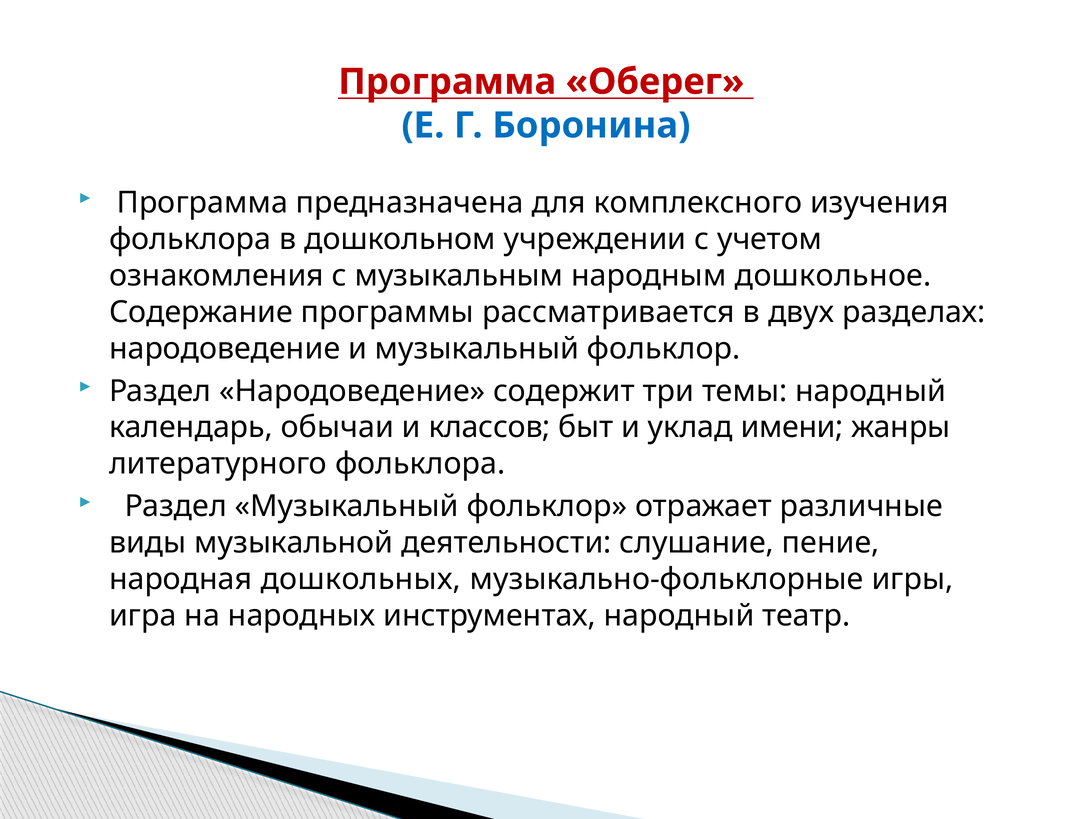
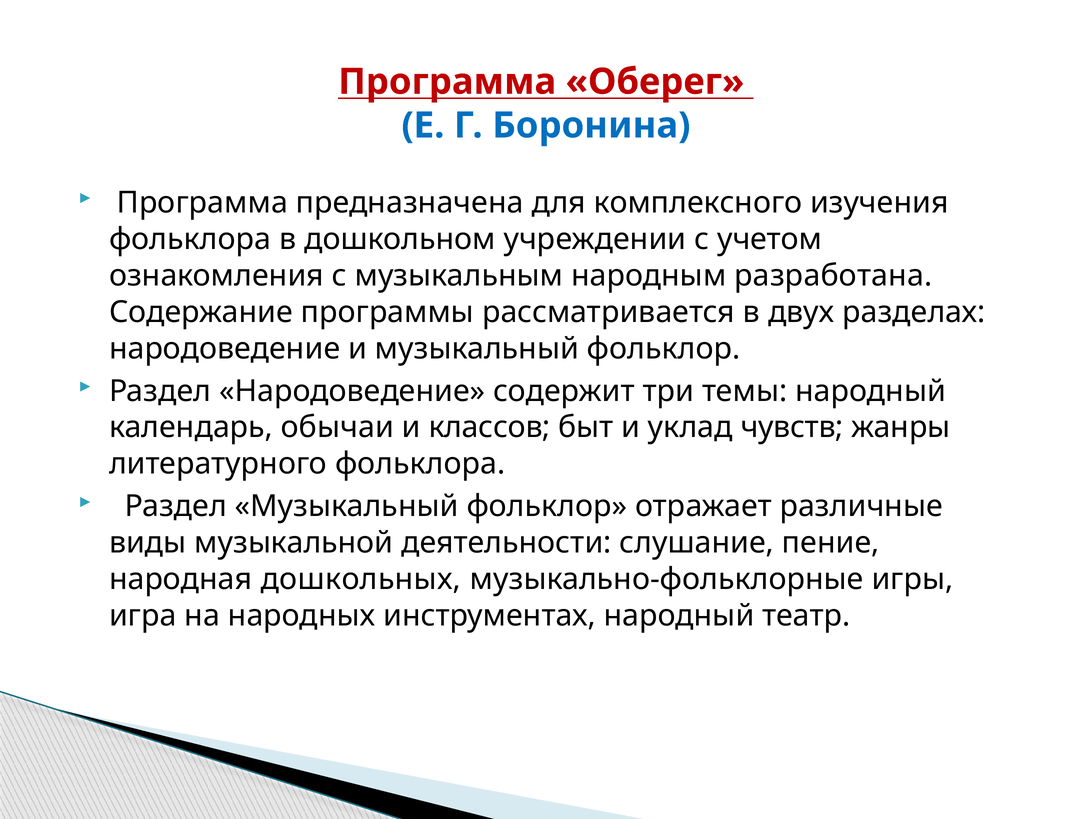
дошкольное: дошкольное -> разработана (833, 276)
имени: имени -> чувств (792, 427)
